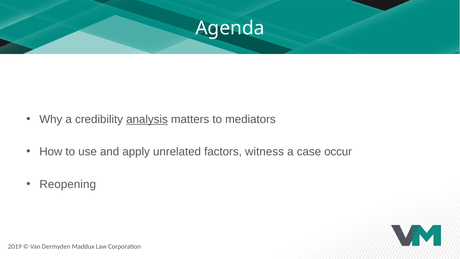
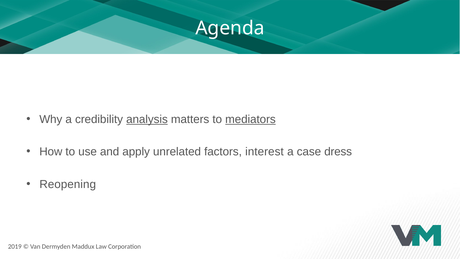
mediators underline: none -> present (250, 119)
witness: witness -> interest (264, 152)
occur: occur -> dress (338, 152)
